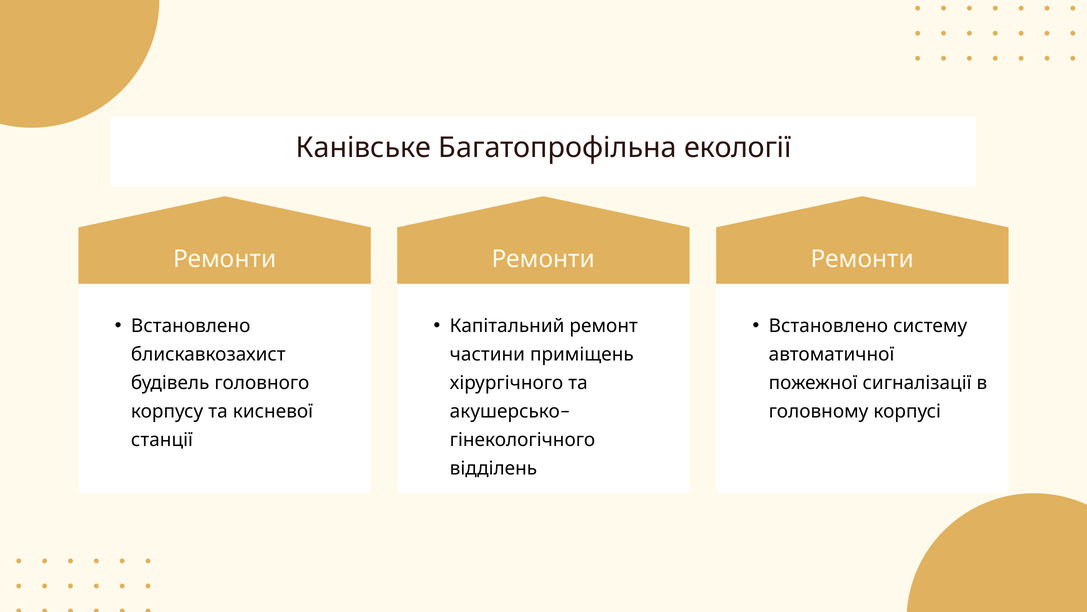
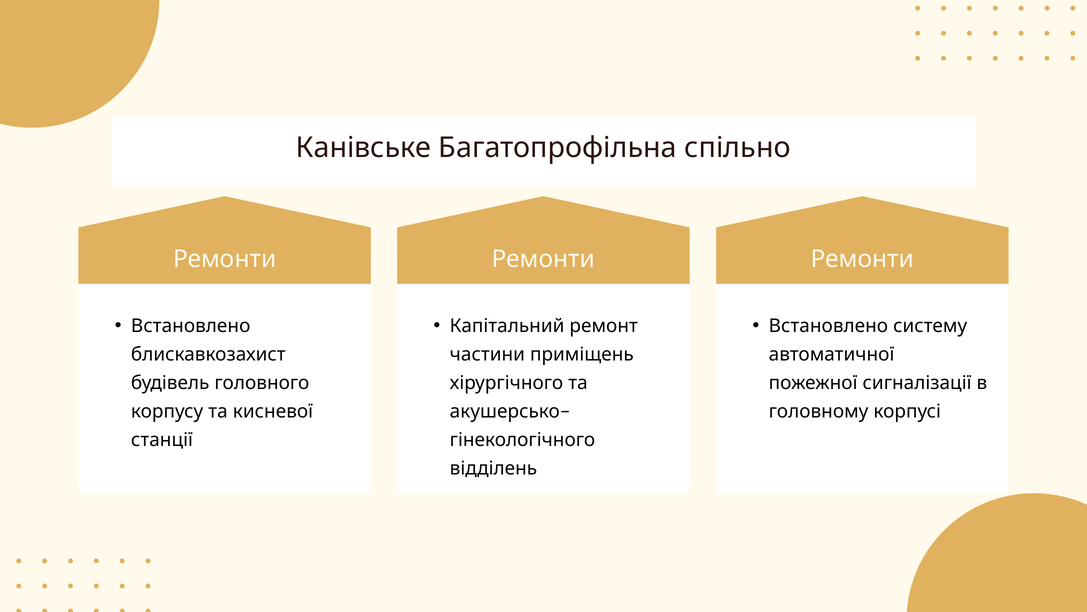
екології: екології -> спільно (738, 147)
